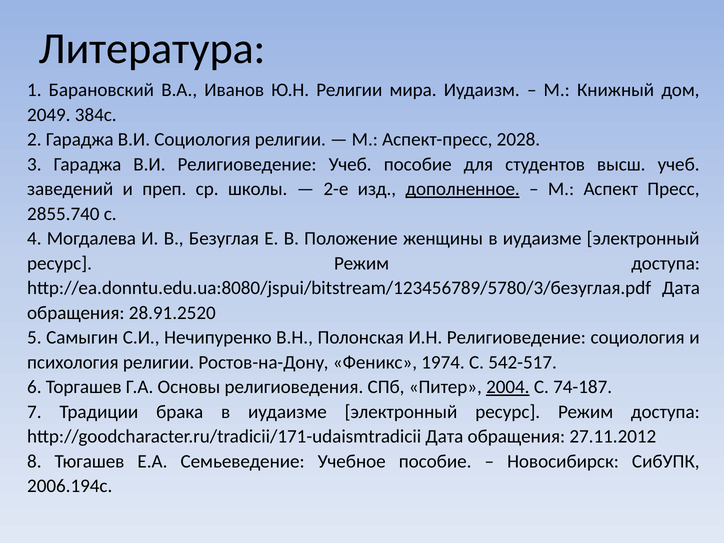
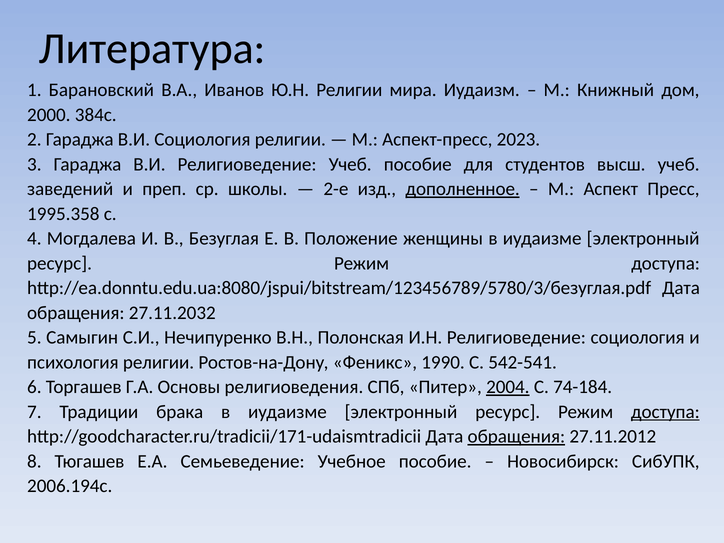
2049: 2049 -> 2000 (49, 115)
2028: 2028 -> 2023 (518, 140)
2855.740: 2855.740 -> 1995.358 (63, 214)
28.91.2520: 28.91.2520 -> 27.11.2032 (172, 313)
1974: 1974 -> 1990 (443, 362)
542-517: 542-517 -> 542-541 (523, 362)
74-187: 74-187 -> 74-184 (583, 387)
доступа underline: none -> present (665, 412)
обращения underline: none -> present (516, 437)
